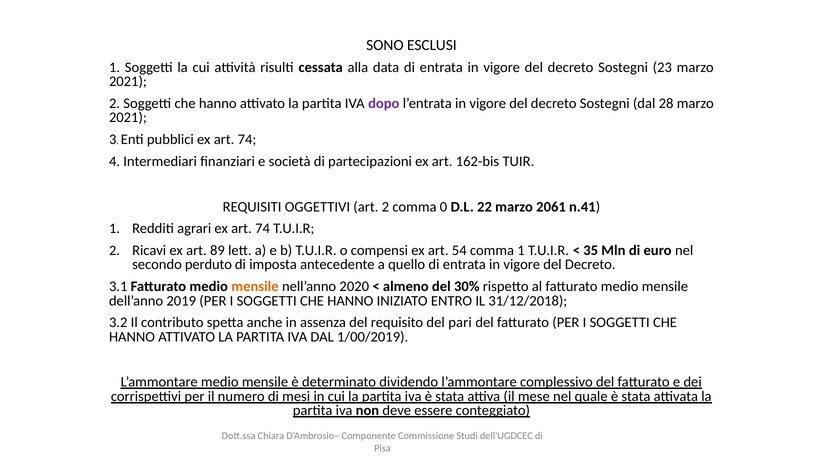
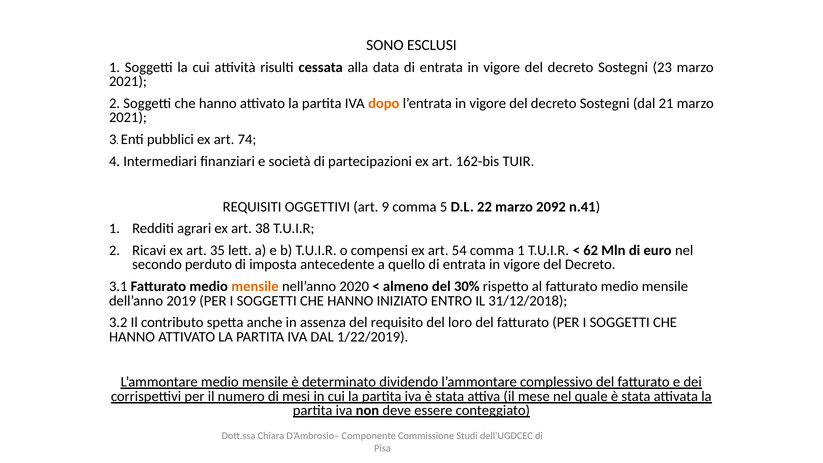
dopo colour: purple -> orange (384, 103)
28: 28 -> 21 (666, 103)
art 2: 2 -> 9 (385, 207)
0: 0 -> 5 (443, 207)
2061: 2061 -> 2092 (551, 207)
agrari ex art 74: 74 -> 38 (263, 229)
89: 89 -> 35 (217, 250)
35: 35 -> 62 (591, 250)
pari: pari -> loro (460, 323)
1/00/2019: 1/00/2019 -> 1/22/2019 (373, 337)
